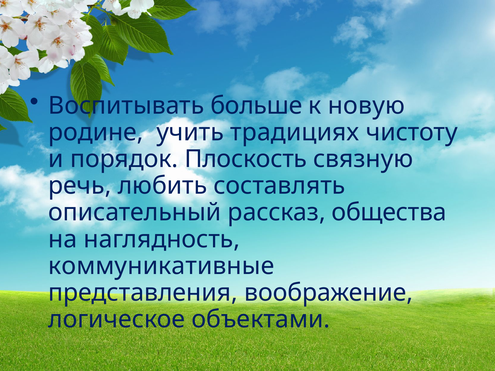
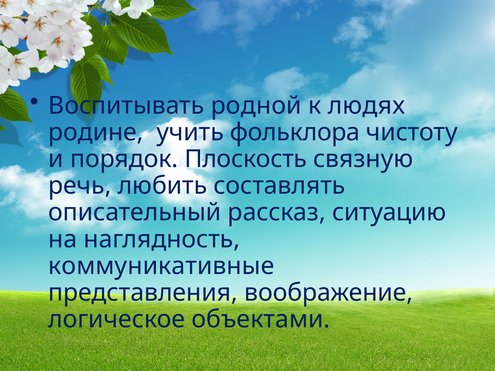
больше: больше -> родной (256, 106)
новую: новую -> людях (366, 106)
традициях: традициях -> фольклора (295, 132)
общества: общества -> ситуацию (389, 213)
